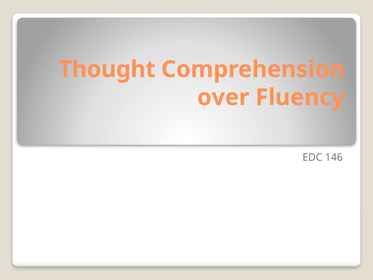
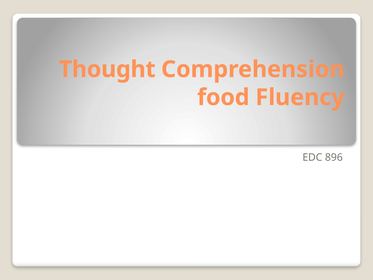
over: over -> food (223, 97)
146: 146 -> 896 (334, 157)
